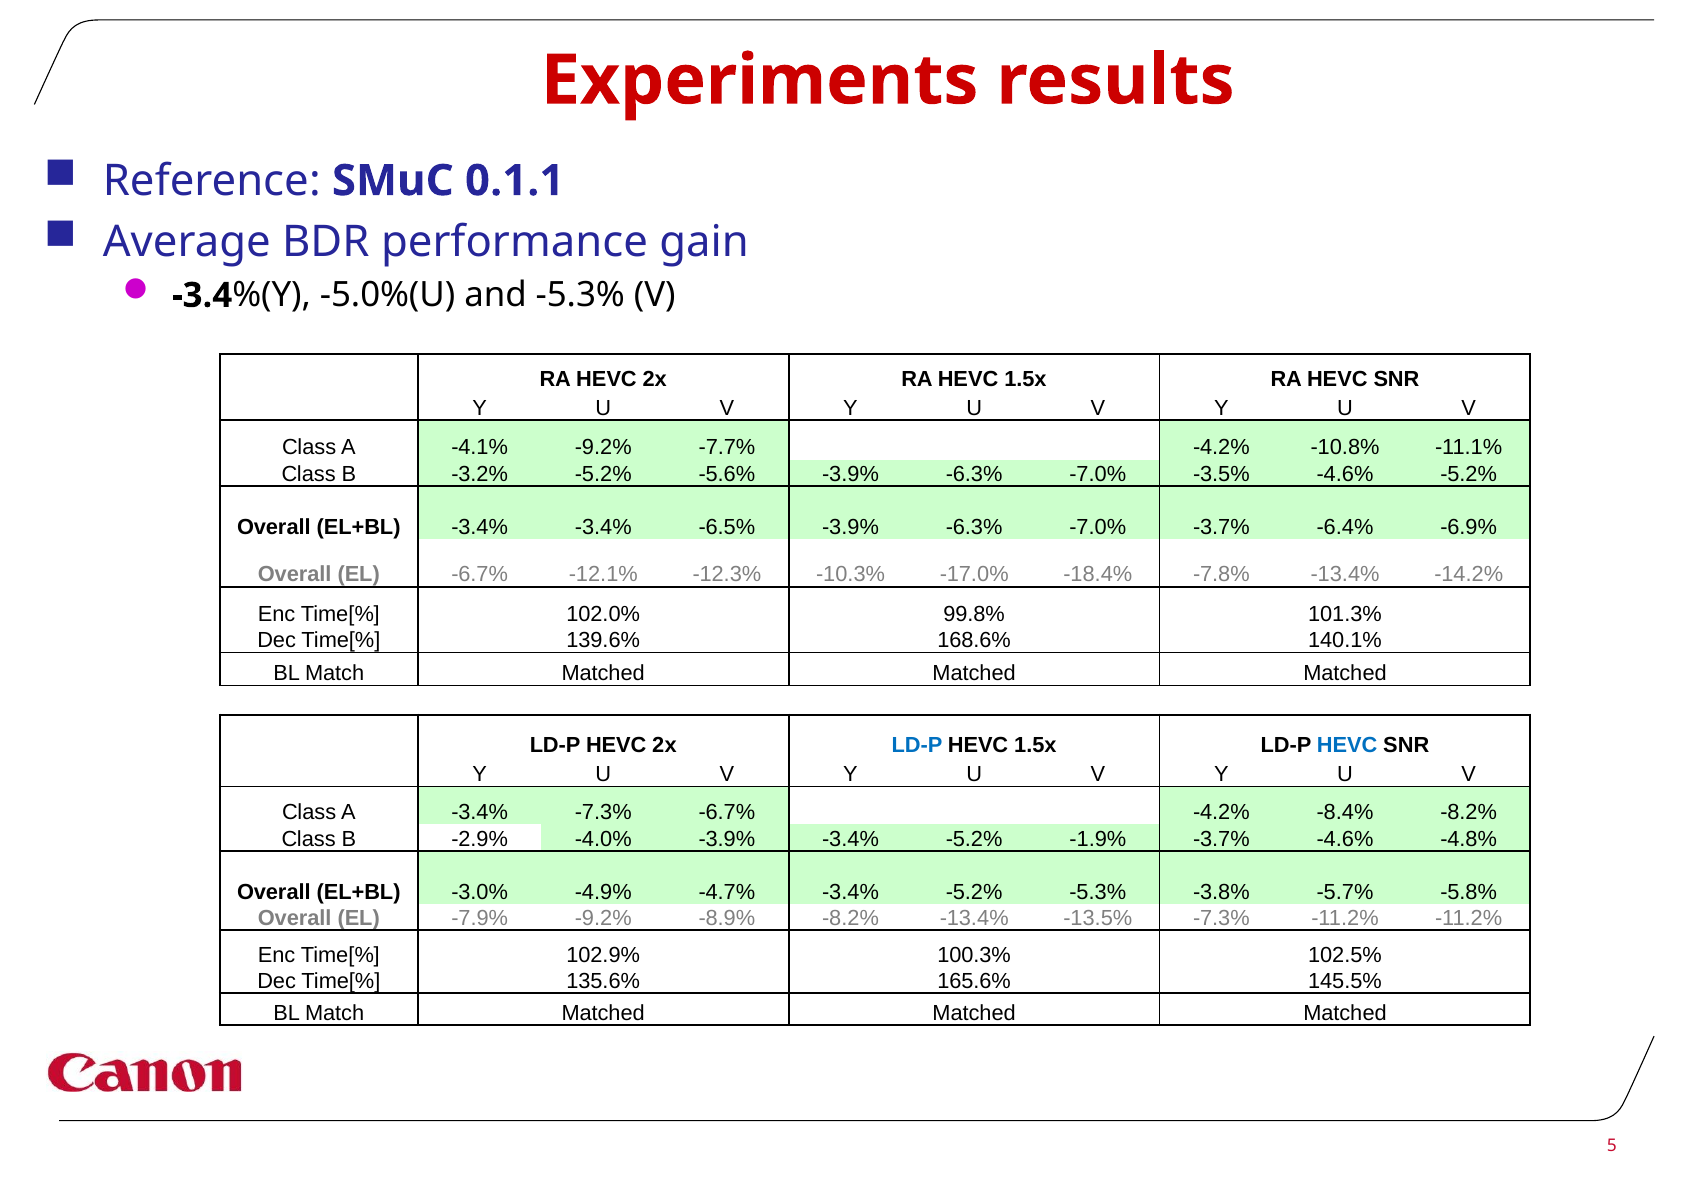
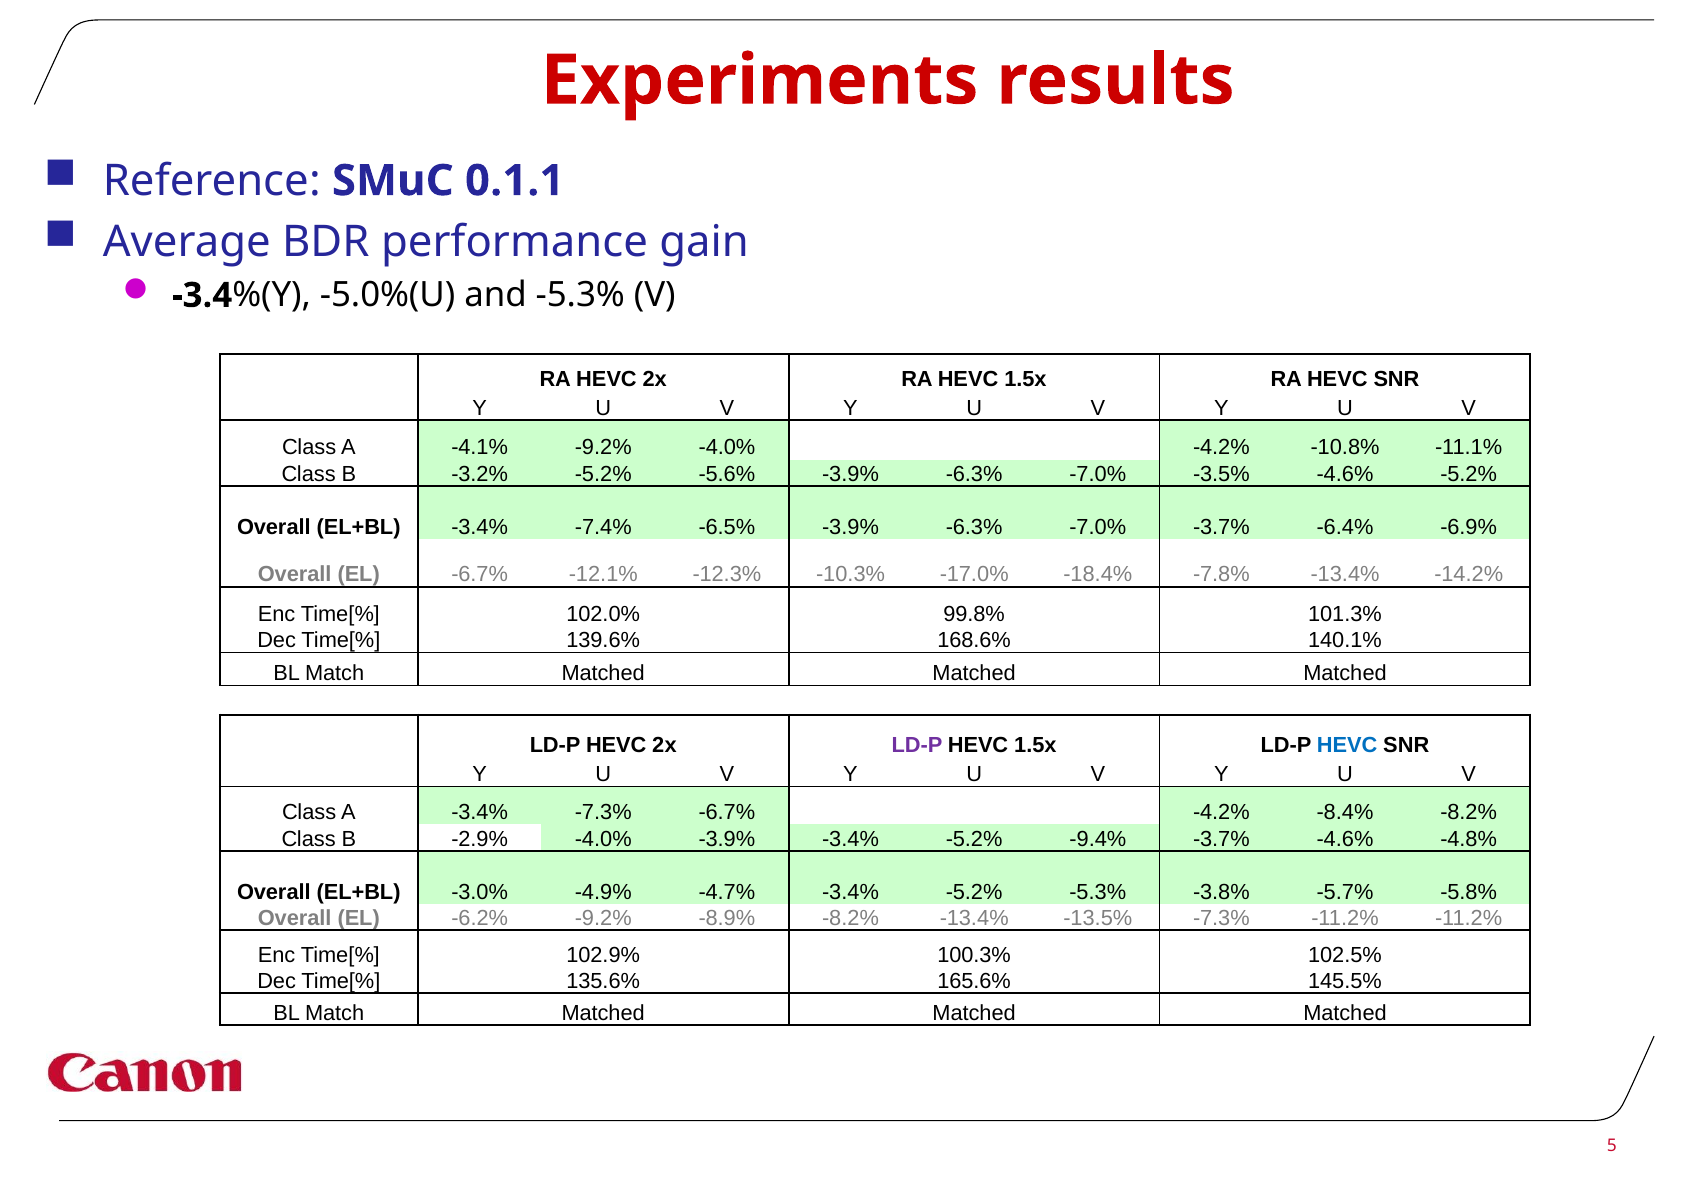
-9.2% -7.7%: -7.7% -> -4.0% (727, 448)
-3.4% -3.4%: -3.4% -> -7.4% (603, 527)
LD-P colour: blue -> purple (917, 745)
-1.9%: -1.9% -> -9.4% (1098, 839)
-7.9%: -7.9% -> -6.2% (480, 918)
